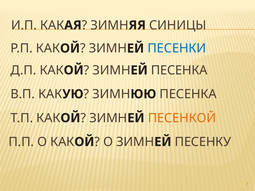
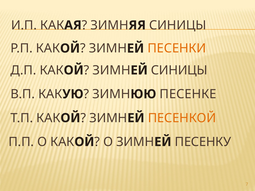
ПЕСЕНКИ colour: blue -> orange (177, 48)
ПЕСЕНКА: ПЕСЕНКА -> СИНИЦЫ (179, 70)
ПЕСЕНКА: ПЕСЕНКА -> ПЕСЕНКЕ (188, 94)
